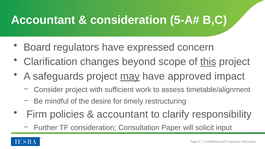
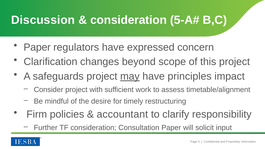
Accountant: Accountant -> Discussion (43, 20)
Board: Board -> Paper (37, 47)
this underline: present -> none (208, 62)
approved: approved -> principles (190, 76)
